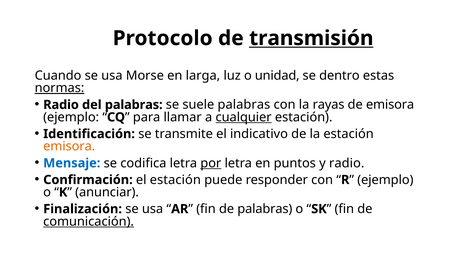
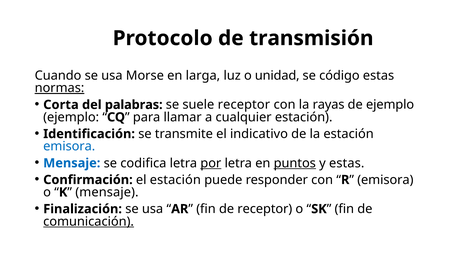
transmisión underline: present -> none (311, 38)
dentro: dentro -> código (339, 76)
Radio: Radio -> Corta (61, 105)
suele palabras: palabras -> receptor (244, 105)
de emisora: emisora -> ejemplo (390, 105)
cualquier underline: present -> none (244, 117)
emisora colour: orange -> blue (69, 146)
puntos underline: none -> present (295, 163)
y radio: radio -> estas (347, 163)
ejemplo: ejemplo -> emisora (385, 180)
anunciar: anunciar -> mensaje (107, 192)
de palabras: palabras -> receptor (265, 209)
